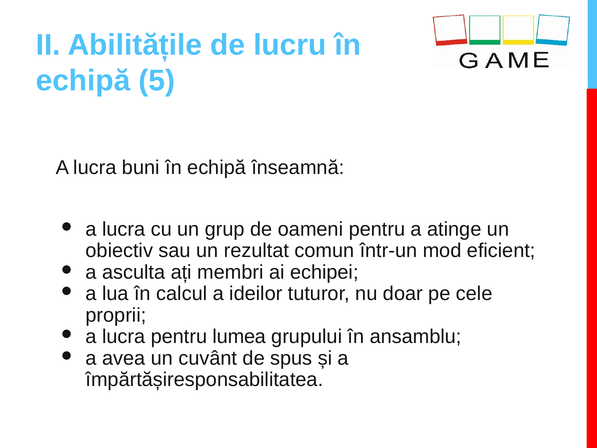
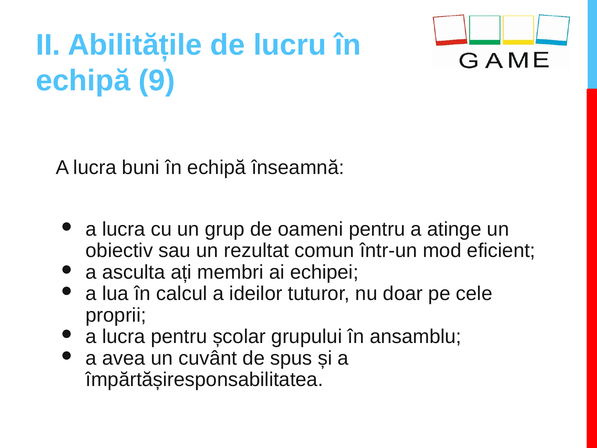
5: 5 -> 9 (157, 81)
lumea: lumea -> școlar (239, 336)
